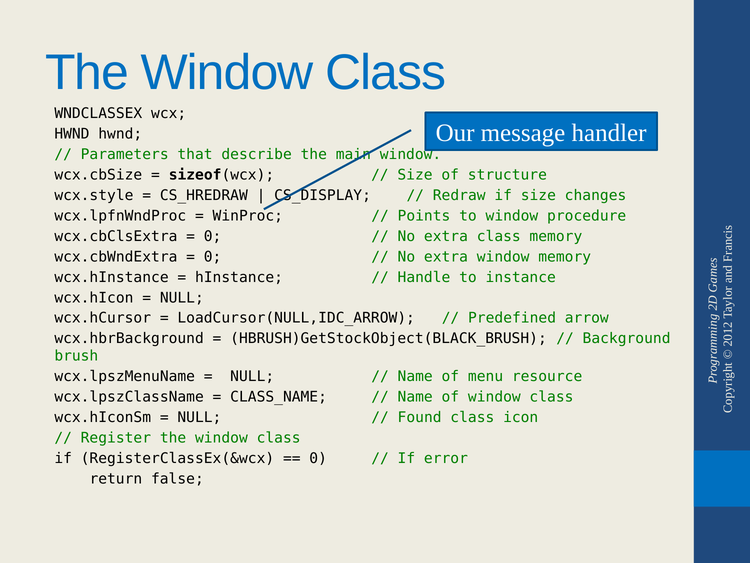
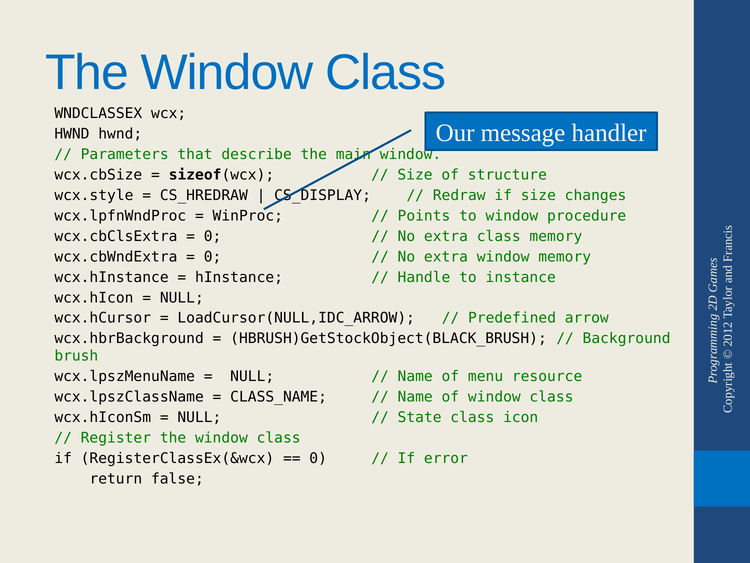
Found: Found -> State (420, 417)
